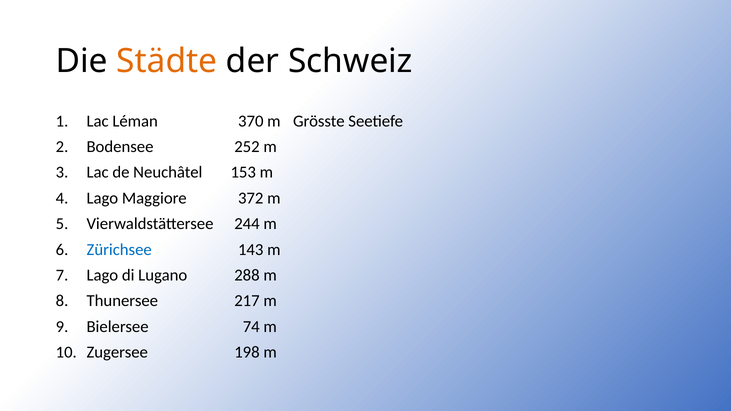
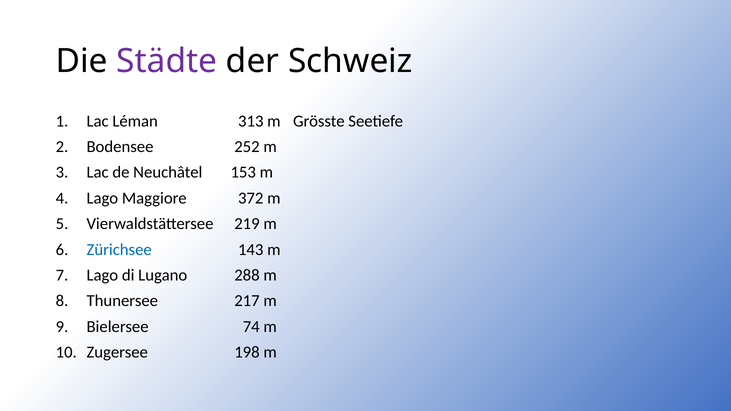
Städte colour: orange -> purple (167, 61)
370: 370 -> 313 (251, 121)
244: 244 -> 219 (247, 224)
